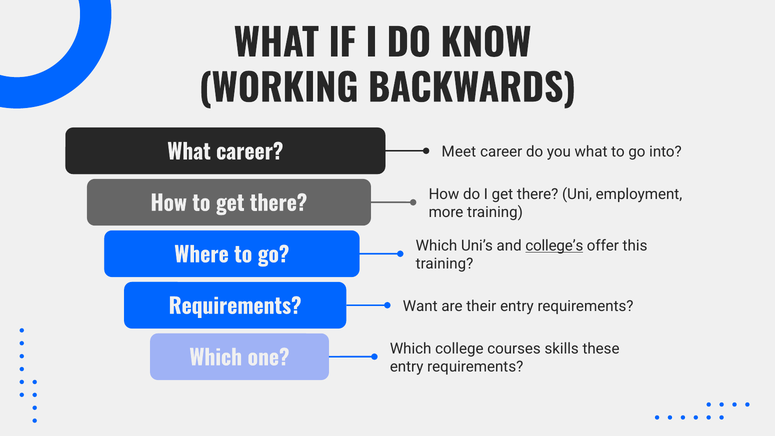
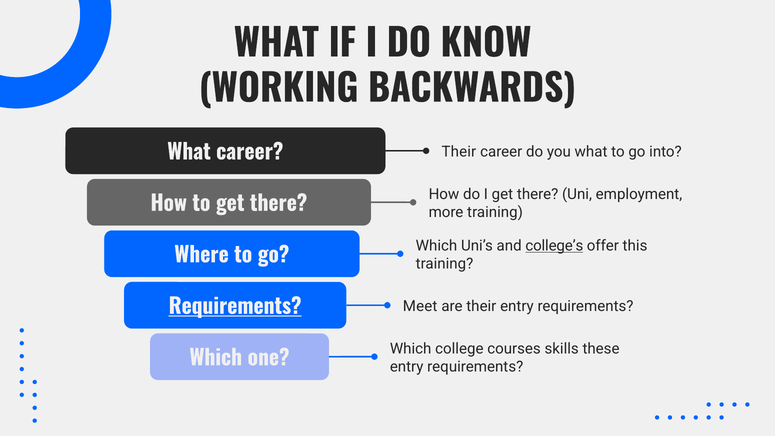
Meet: Meet -> Their (459, 152)
Requirements underline: none -> present (235, 307)
Want: Want -> Meet (420, 306)
